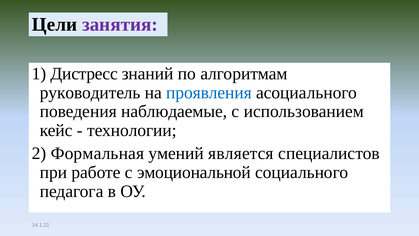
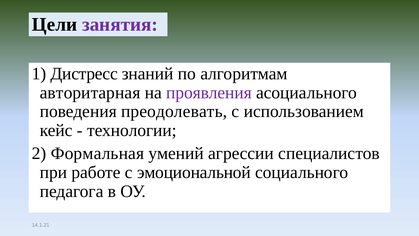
руководитель: руководитель -> авторитарная (90, 92)
проявления colour: blue -> purple (209, 92)
наблюдаемые: наблюдаемые -> преодолевать (174, 111)
является: является -> агрессии (241, 153)
